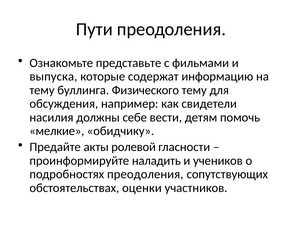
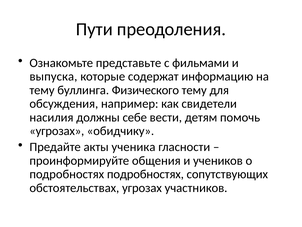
мелкие: мелкие -> угрозах (57, 131)
ролевой: ролевой -> ученика (133, 147)
наладить: наладить -> общения (156, 160)
подробностях преодоления: преодоления -> подробностях (145, 174)
обстоятельствах оценки: оценки -> угрозах (142, 188)
